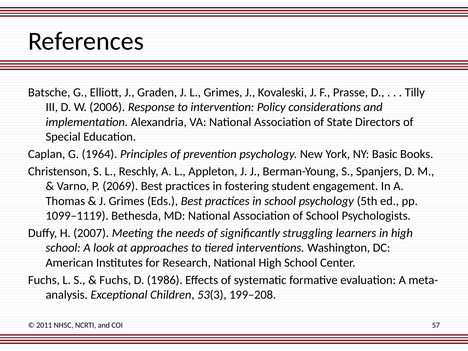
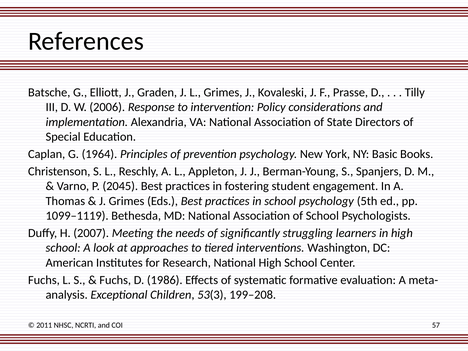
2069: 2069 -> 2045 (120, 186)
